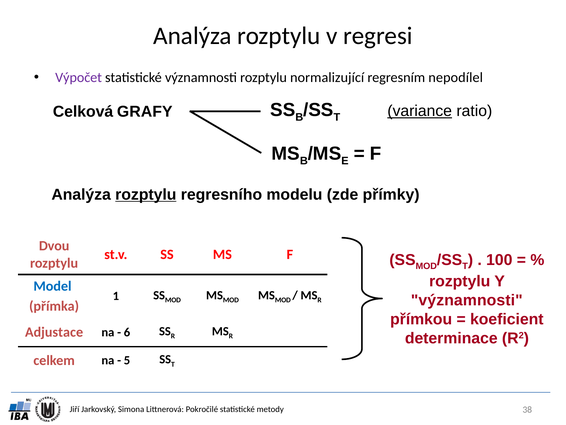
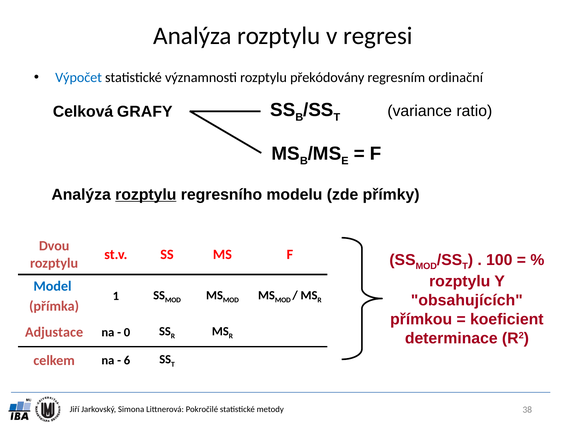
Výpočet colour: purple -> blue (79, 77)
normalizující: normalizující -> překódovány (327, 77)
nepodílel: nepodílel -> ordinační (456, 77)
variance underline: present -> none (420, 111)
významnosti: významnosti -> obsahujících (467, 300)
6: 6 -> 0 (127, 332)
5: 5 -> 6 (127, 360)
